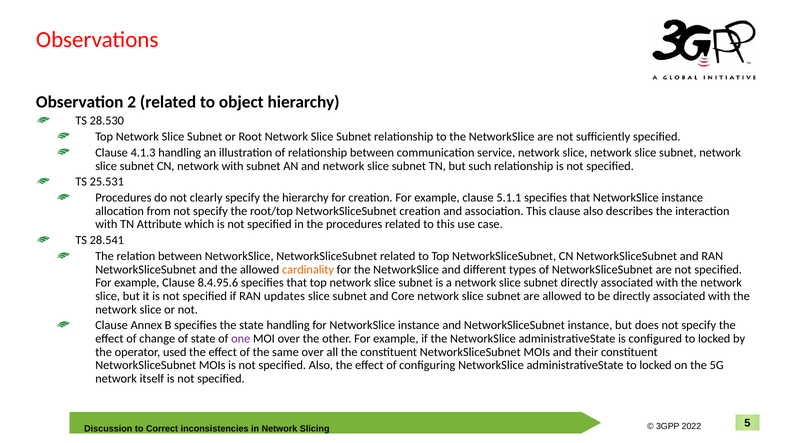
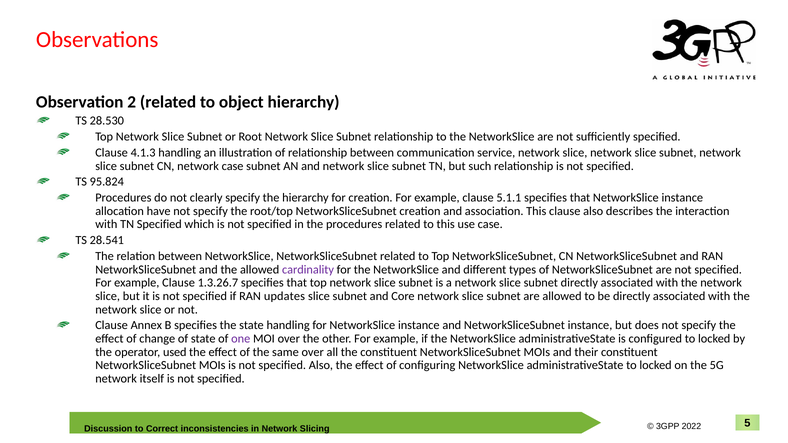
network with: with -> case (233, 166)
25.531: 25.531 -> 95.824 (107, 182)
from: from -> have (159, 211)
TN Attribute: Attribute -> Specified (159, 225)
cardinality colour: orange -> purple (308, 270)
8.4.95.6: 8.4.95.6 -> 1.3.26.7 (218, 283)
